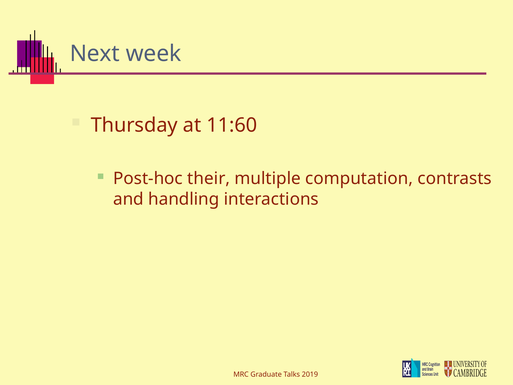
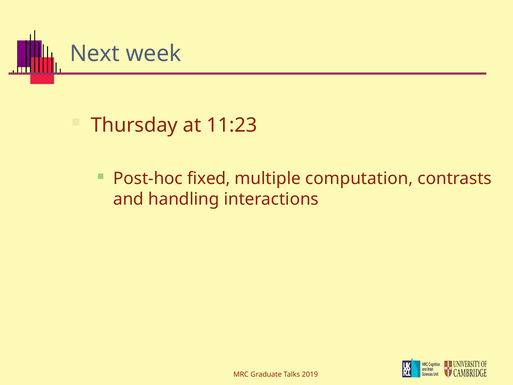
11:60: 11:60 -> 11:23 (232, 125)
their: their -> fixed (209, 179)
